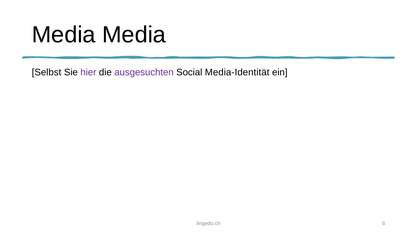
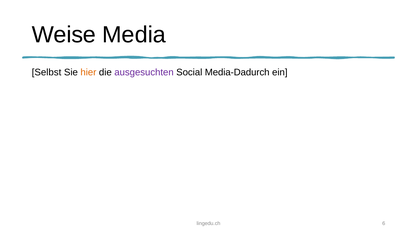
Media: Media -> Weise (64, 35)
hier colour: purple -> orange (88, 73)
Media-Identität: Media-Identität -> Media-Dadurch (237, 73)
